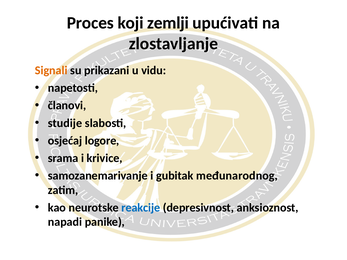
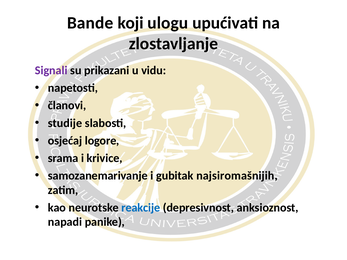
Proces: Proces -> Bande (90, 23)
zemlji: zemlji -> ulogu (168, 23)
Signali colour: orange -> purple (51, 71)
međunarodnog: međunarodnog -> najsiromašnijih (237, 176)
